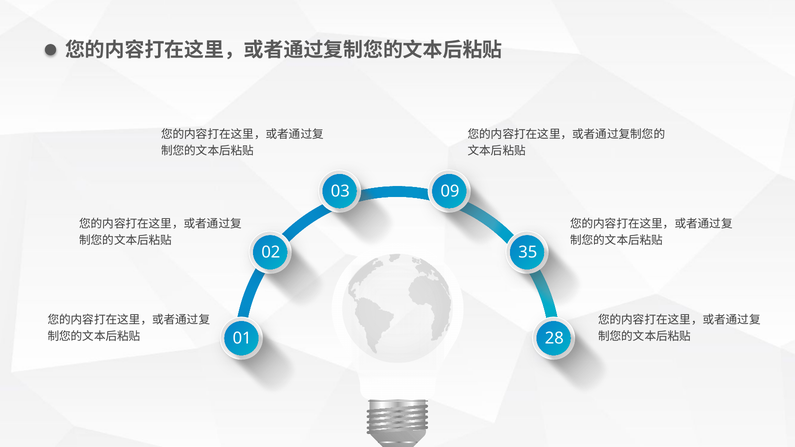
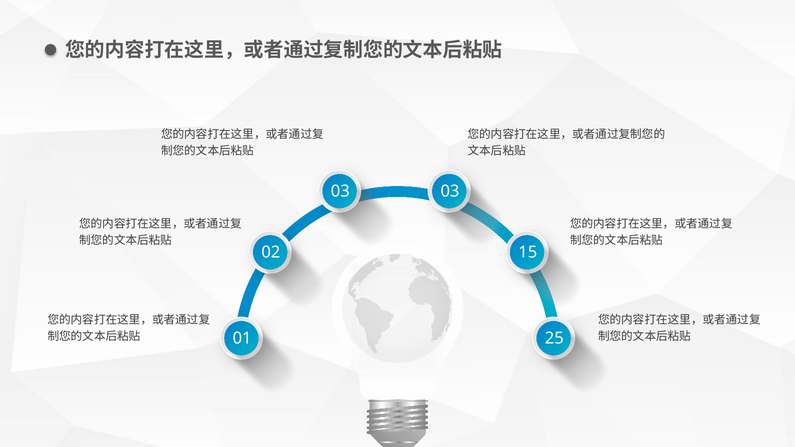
03 09: 09 -> 03 (450, 191)
35: 35 -> 15 (528, 252)
28: 28 -> 25 (554, 338)
